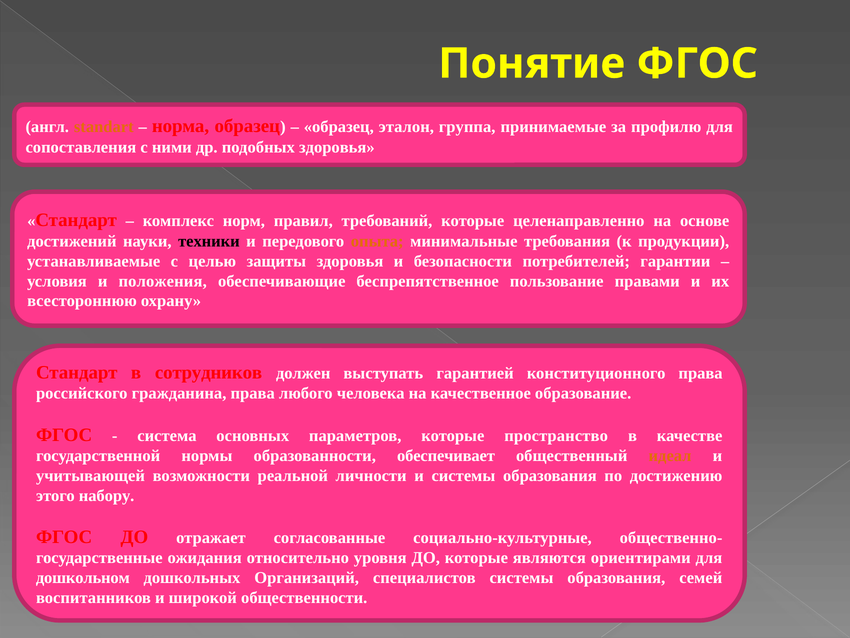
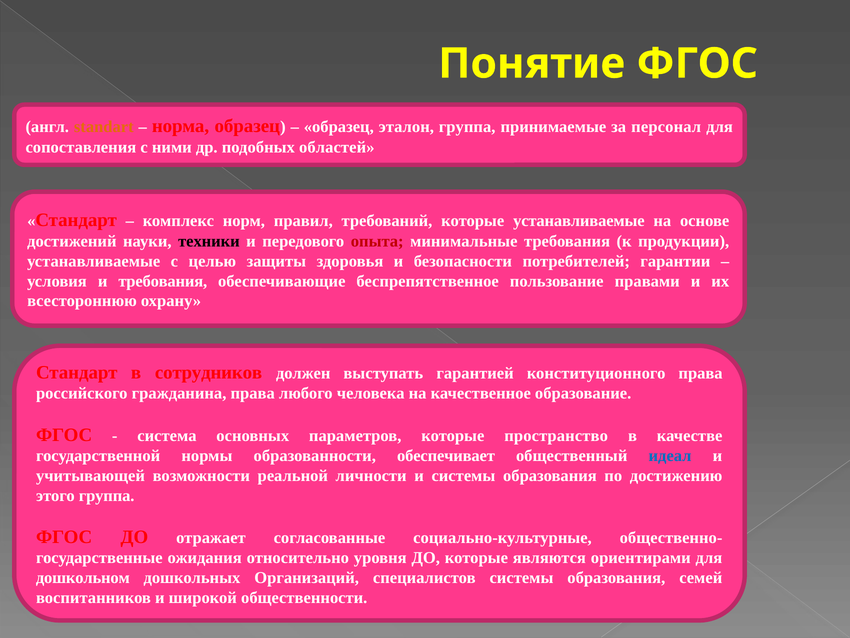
профилю: профилю -> персонал (666, 127)
подобных здоровья: здоровья -> областей (337, 147)
которые целенаправленно: целенаправленно -> устанавливаемые (579, 221)
опыта colour: orange -> red (377, 241)
и положения: положения -> требования (163, 281)
идеал colour: orange -> blue (670, 456)
этого набору: набору -> группа (107, 495)
